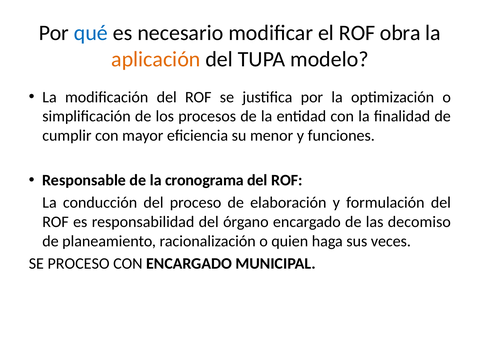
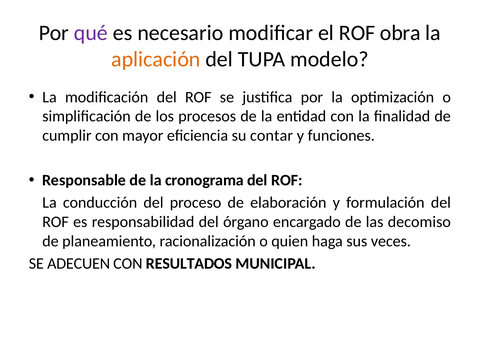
qué colour: blue -> purple (91, 33)
menor: menor -> contar (272, 136)
SE PROCESO: PROCESO -> ADECUEN (79, 263)
CON ENCARGADO: ENCARGADO -> RESULTADOS (189, 263)
